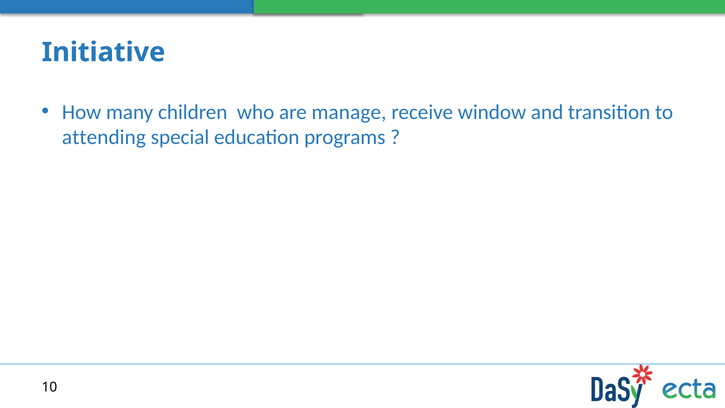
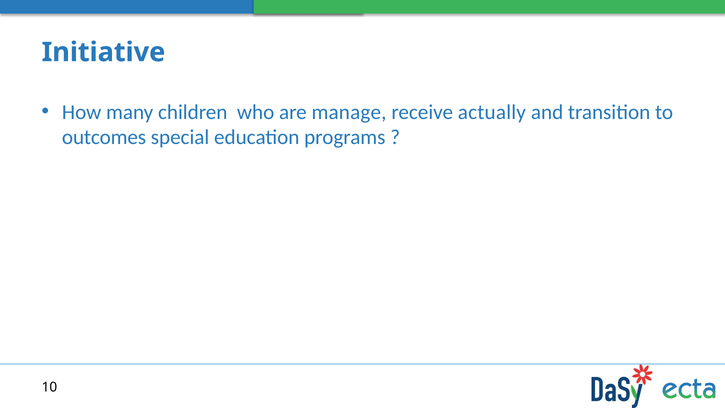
window: window -> actually (492, 112)
attending: attending -> outcomes (104, 137)
